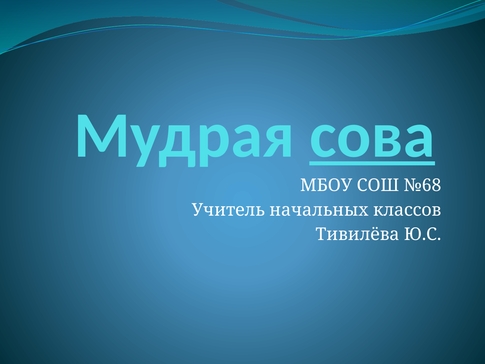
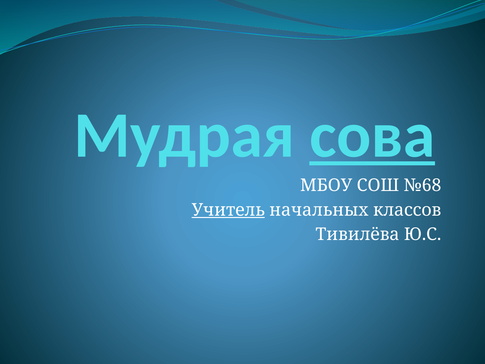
Учитель underline: none -> present (228, 210)
